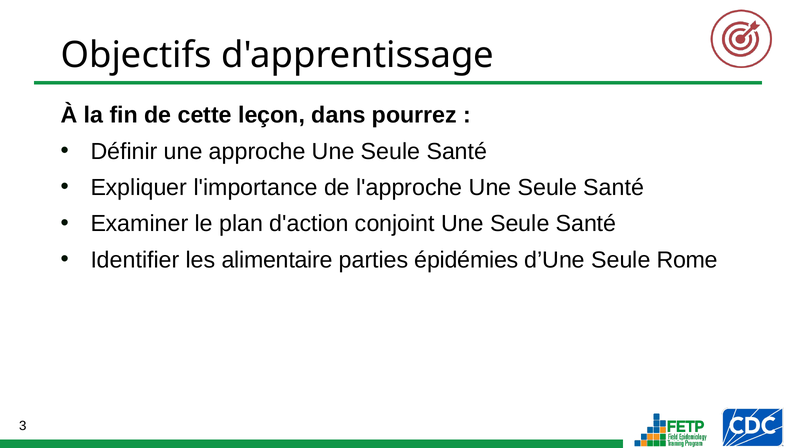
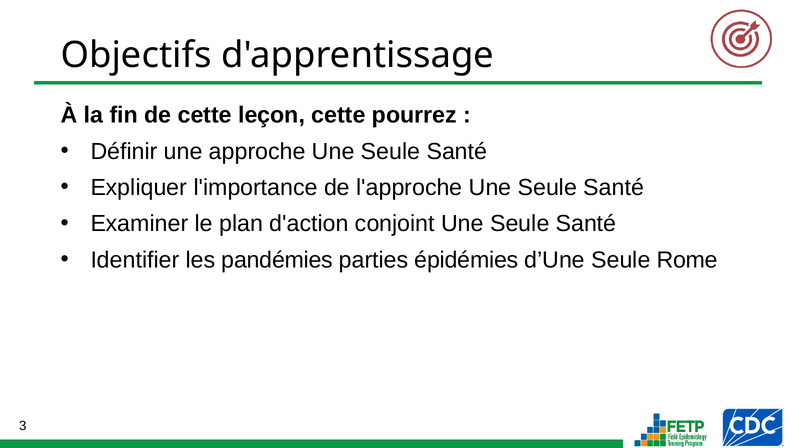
leçon dans: dans -> cette (339, 115)
alimentaire: alimentaire -> pandémies (277, 260)
